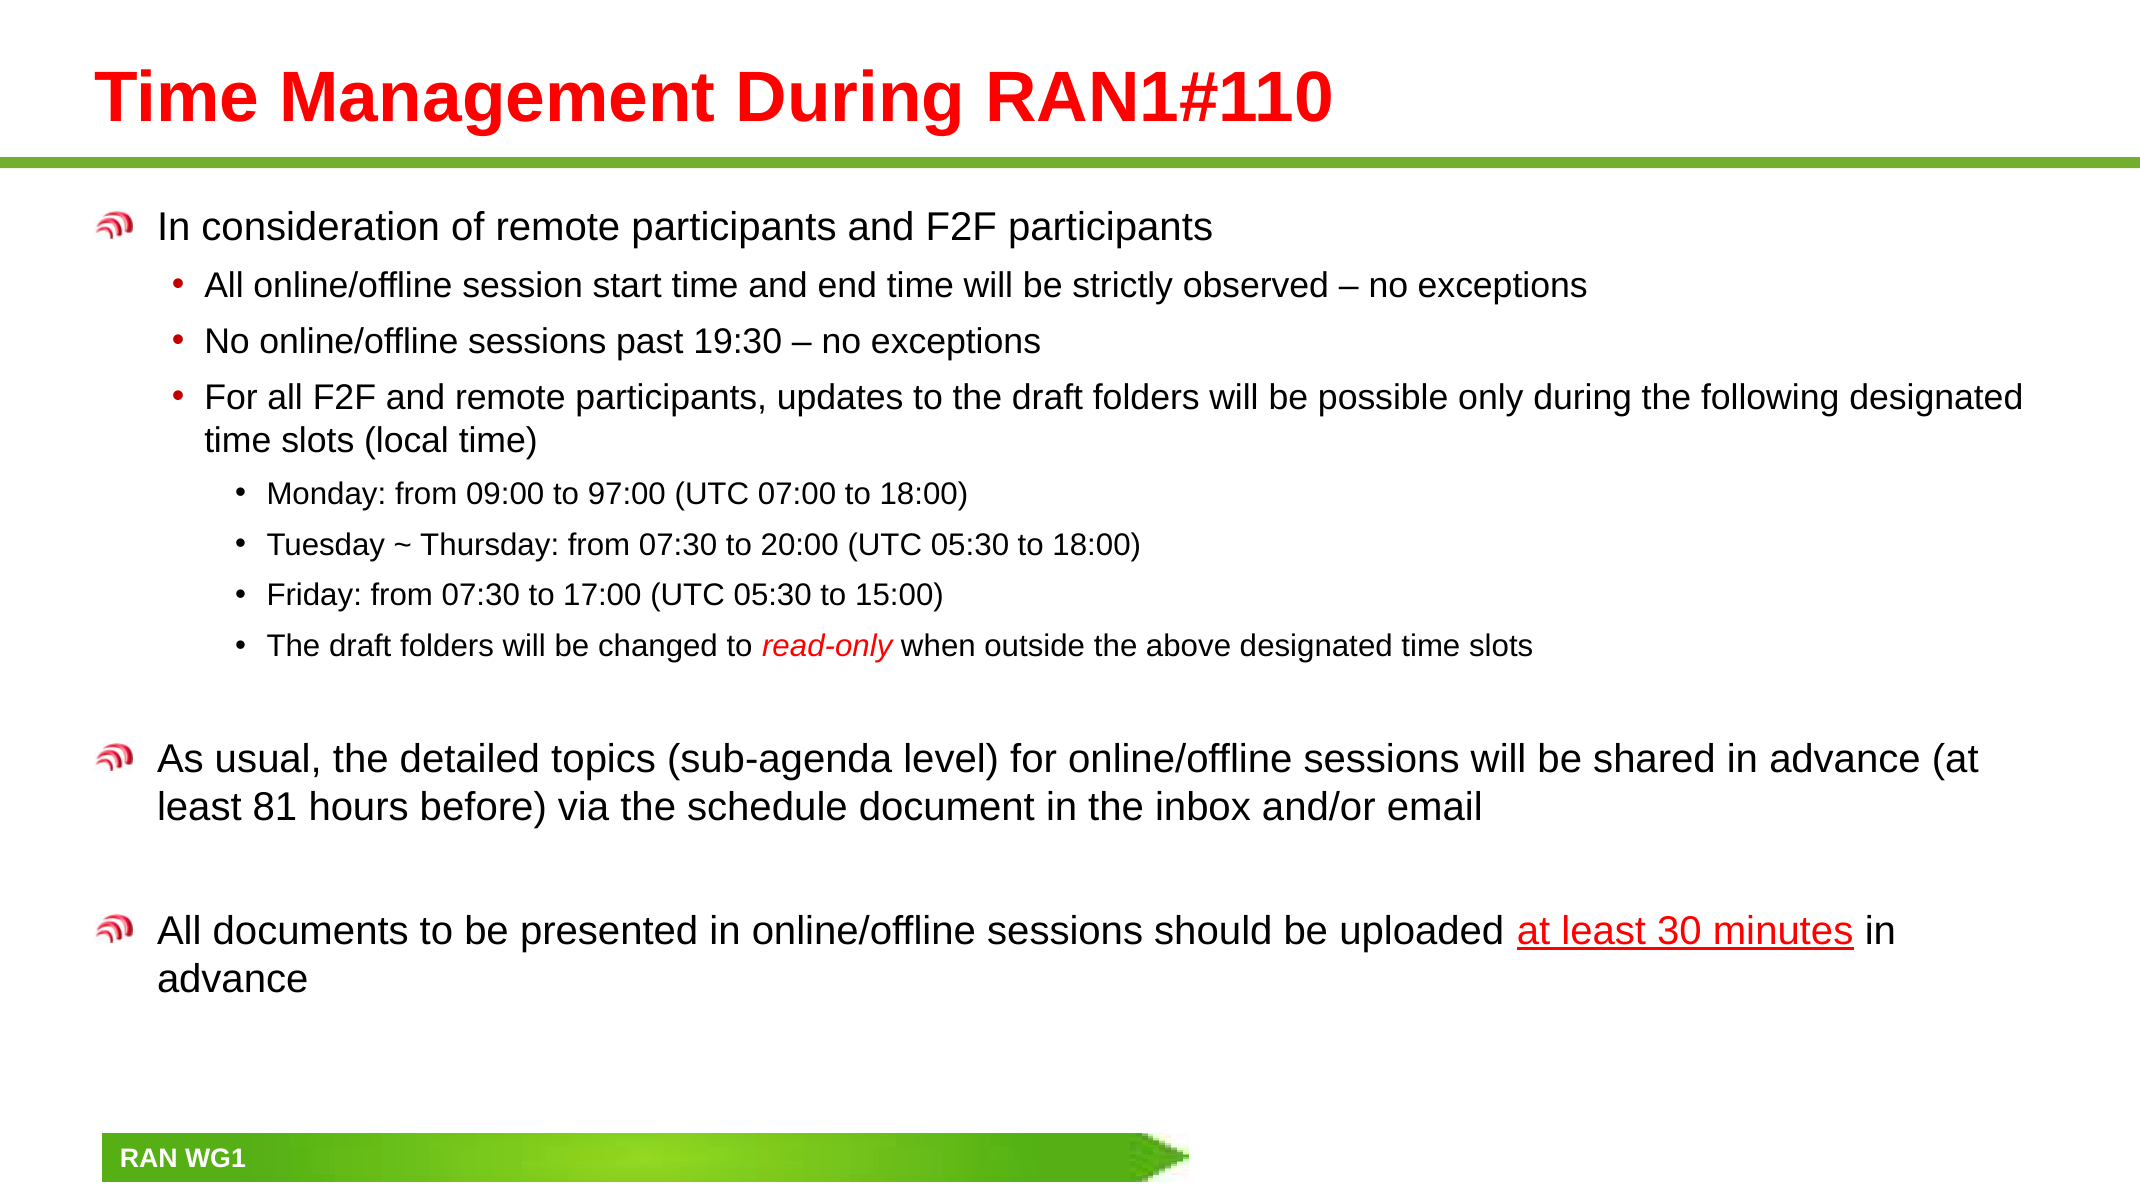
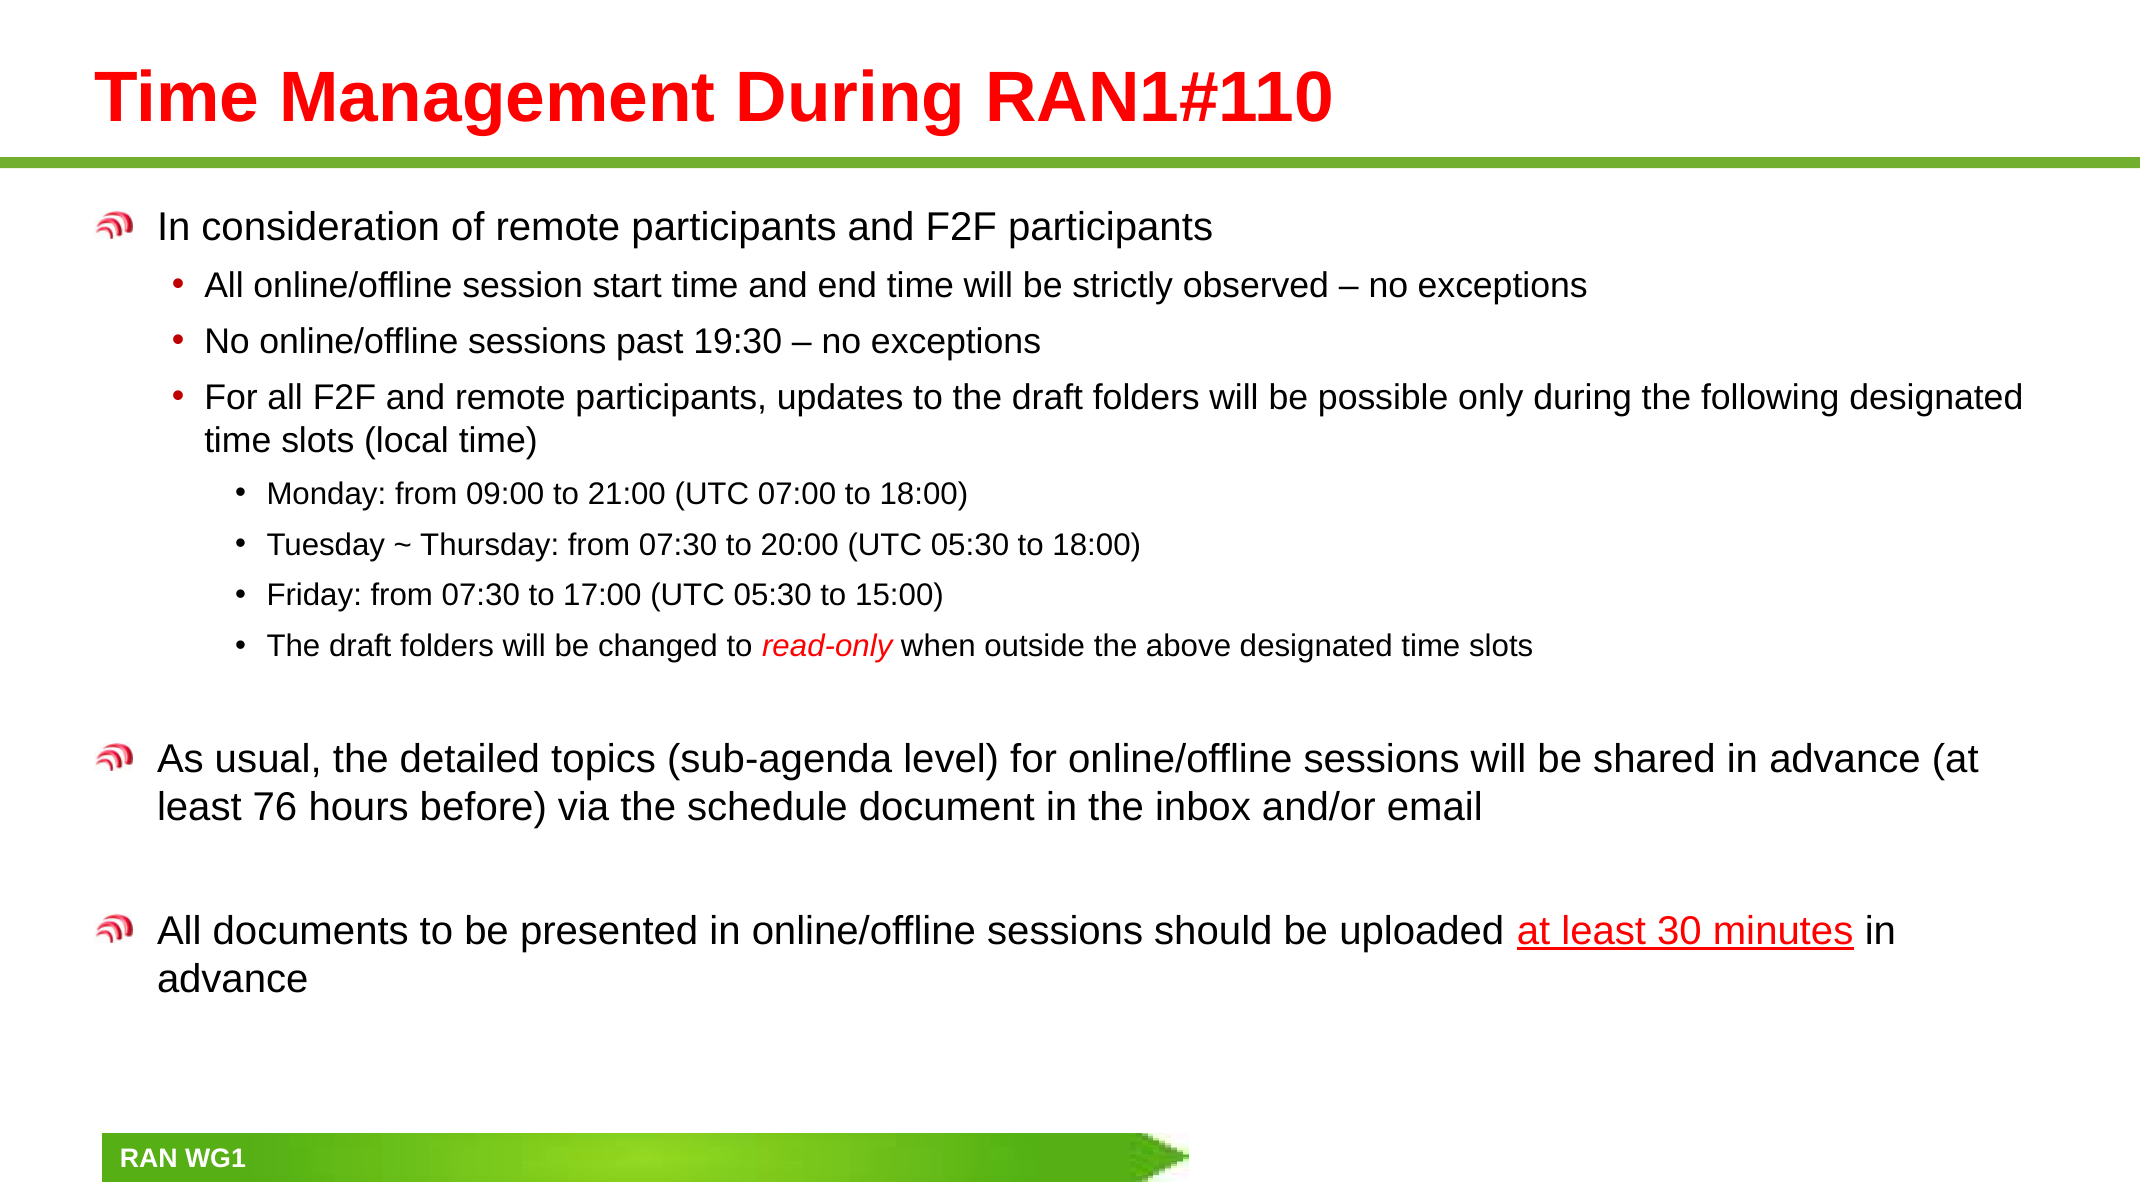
97:00: 97:00 -> 21:00 (627, 494)
81: 81 -> 76 (275, 808)
